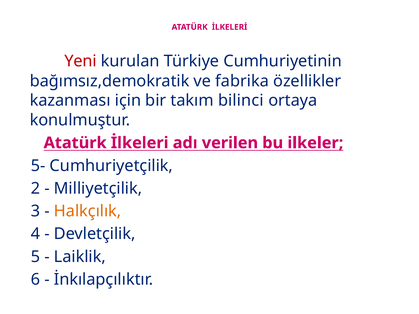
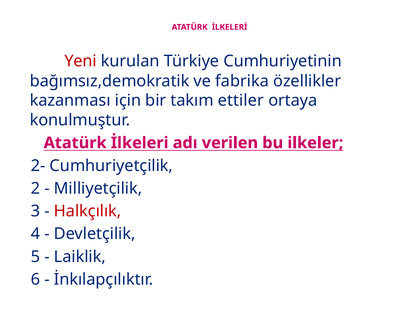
bilinci: bilinci -> ettiler (241, 101)
5-: 5- -> 2- (38, 166)
Halkçılık colour: orange -> red (88, 211)
